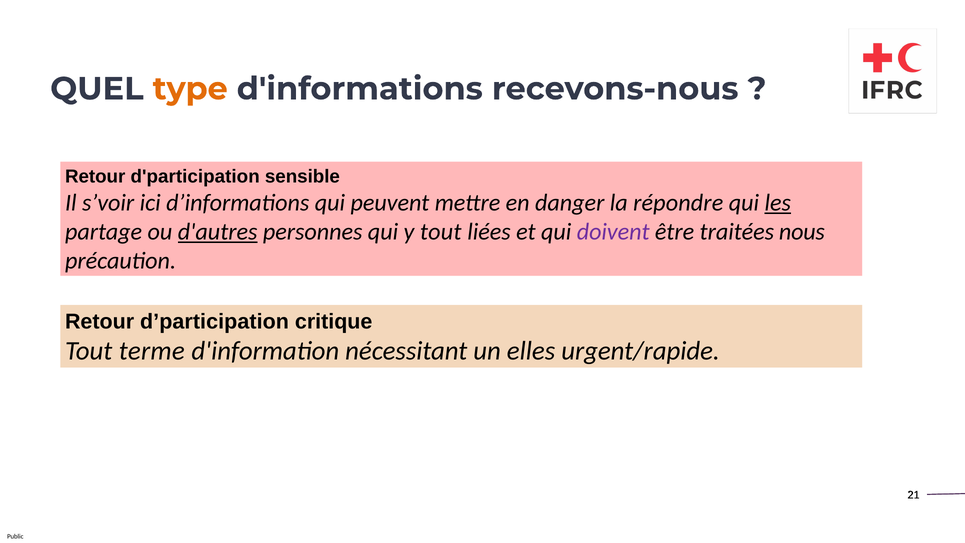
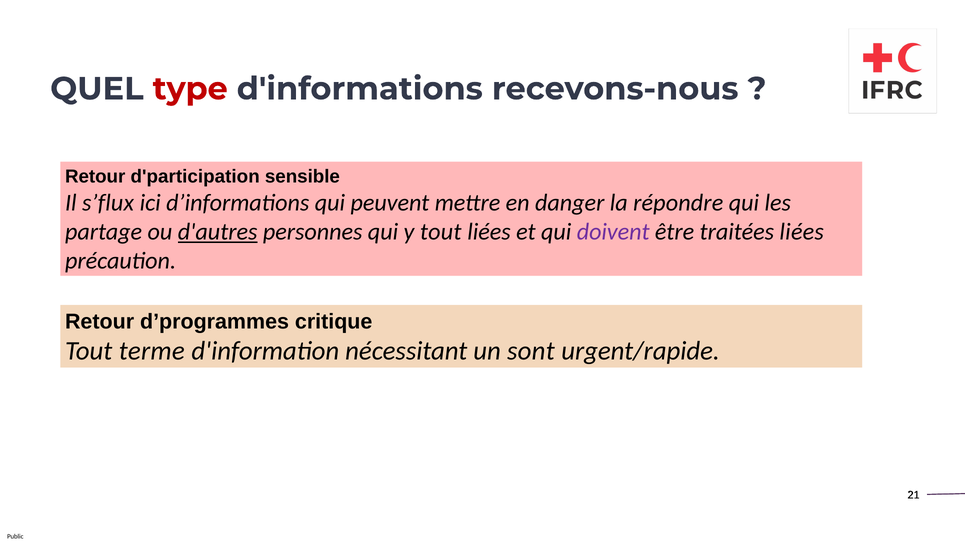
type colour: orange -> red (190, 89)
s’voir: s’voir -> s’flux (108, 203)
les underline: present -> none (778, 203)
traitées nous: nous -> liées (802, 232)
d’participation: d’participation -> d’programmes (215, 322)
elles: elles -> sont (531, 351)
